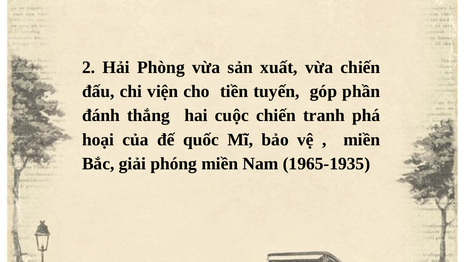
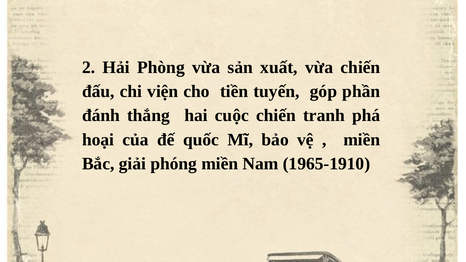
1965-1935: 1965-1935 -> 1965-1910 (327, 164)
